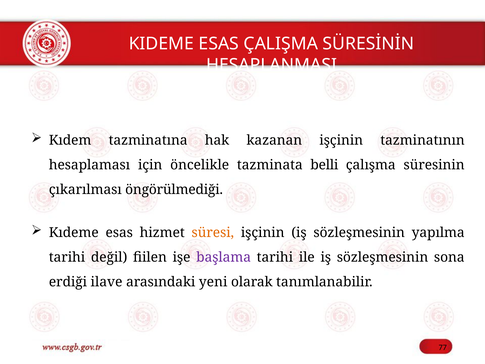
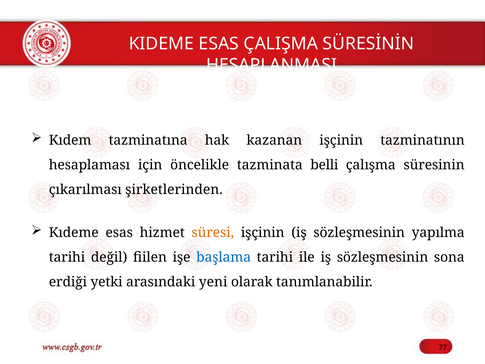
öngörülmediği: öngörülmediği -> şirketlerinden (174, 189)
başlama colour: purple -> blue (224, 257)
ilave: ilave -> yetki (107, 282)
